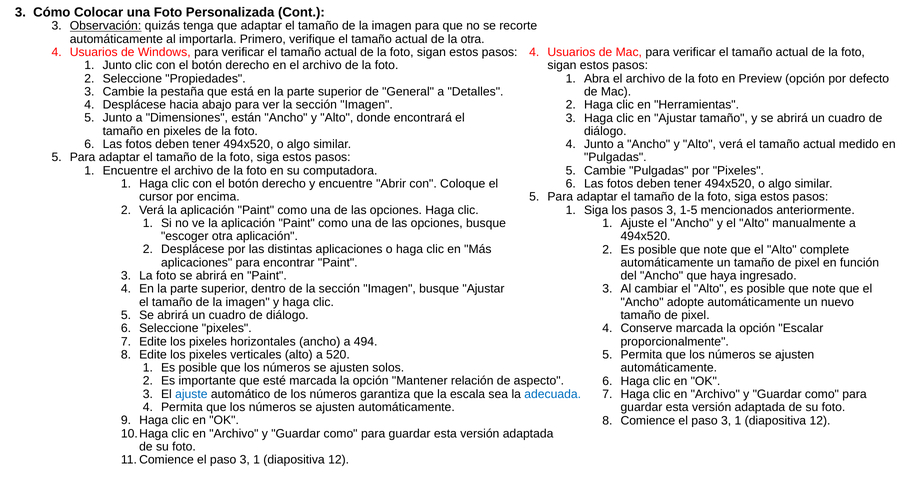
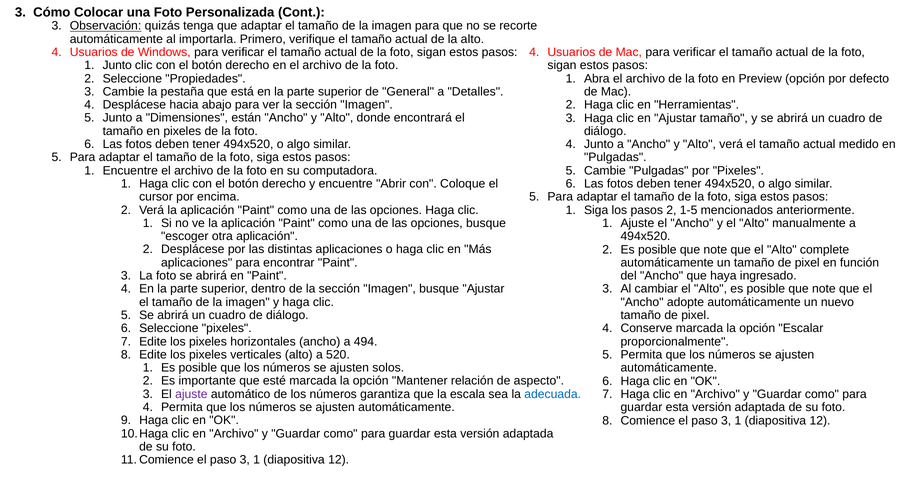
la otra: otra -> alto (472, 39)
pasos 3: 3 -> 2 (671, 210)
ajuste colour: blue -> purple (191, 394)
